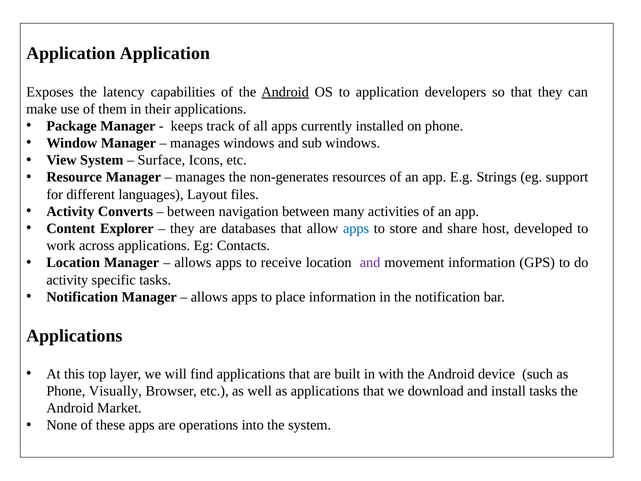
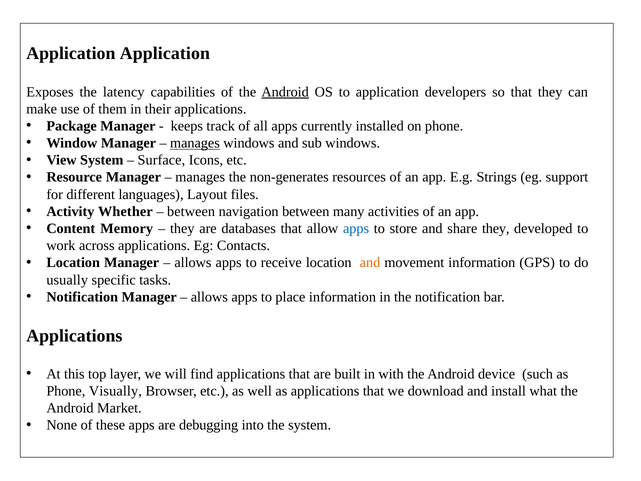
manages underline: none -> present (195, 143)
Converts: Converts -> Whether (125, 211)
Explorer: Explorer -> Memory (127, 228)
share host: host -> they (496, 228)
and colour: purple -> orange (370, 263)
activity: activity -> usually (67, 280)
install tasks: tasks -> what (543, 391)
operations: operations -> debugging (209, 425)
